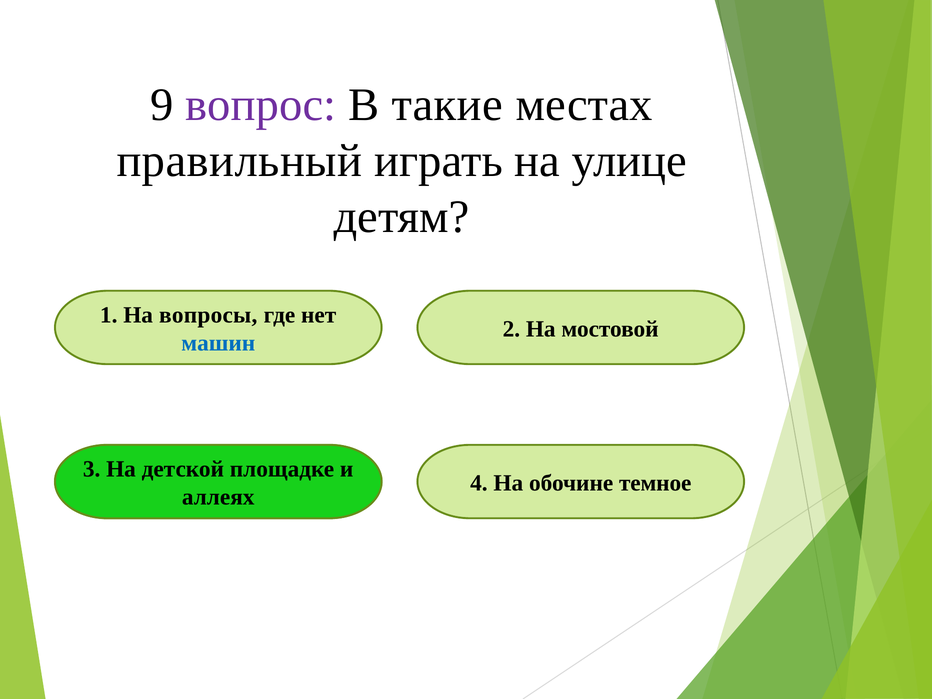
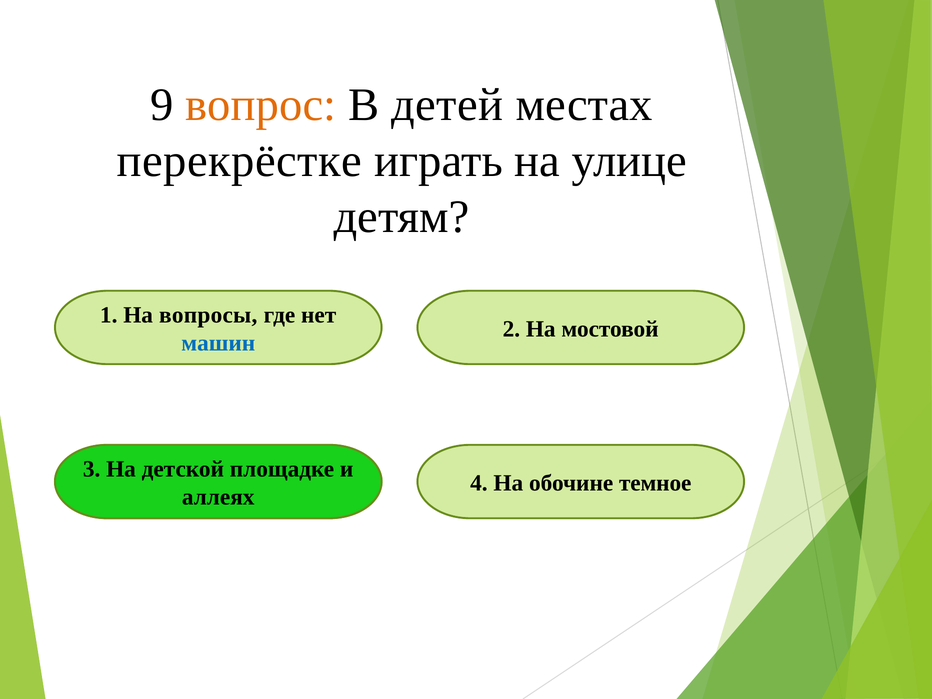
вопрос colour: purple -> orange (261, 105)
такие: такие -> детей (447, 105)
правильный: правильный -> перекрёстке (239, 161)
